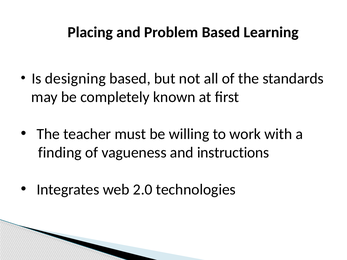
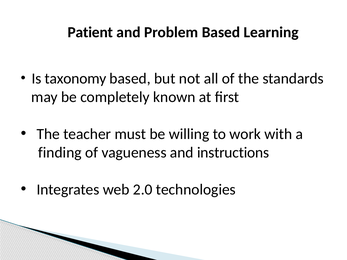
Placing: Placing -> Patient (90, 32)
designing: designing -> taxonomy (76, 79)
